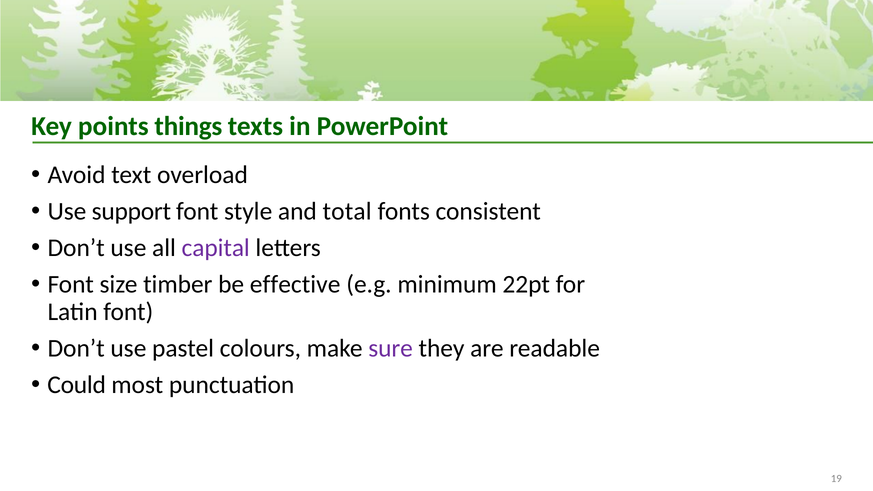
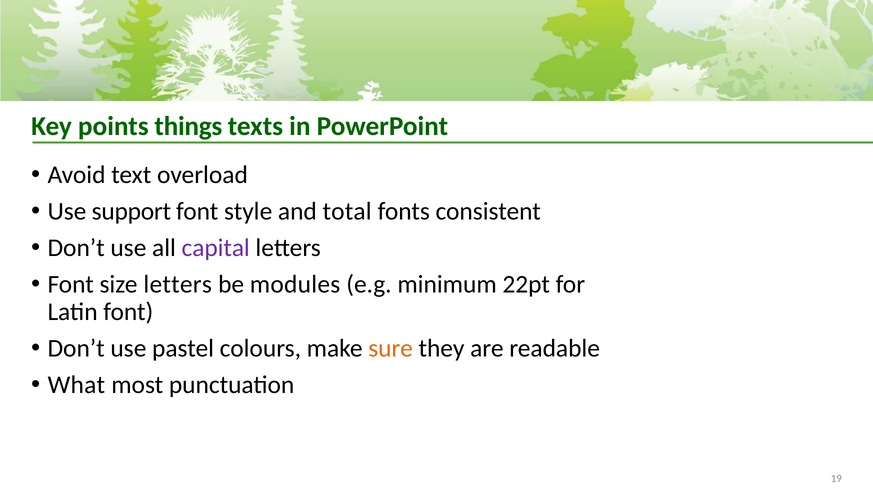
size timber: timber -> letters (178, 285)
effective: effective -> modules (295, 285)
sure colour: purple -> orange (391, 349)
Could: Could -> What (76, 385)
